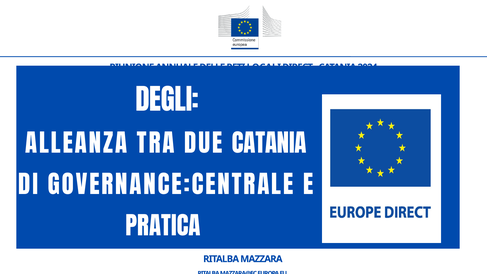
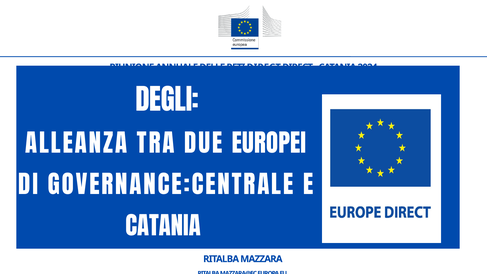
RETI LOCALI: LOCALI -> DIRECT (264, 67)
DUE CATANIA: CATANIA -> EUROPEI (269, 145)
PRATICA: PRATICA -> CATANIA (163, 227)
